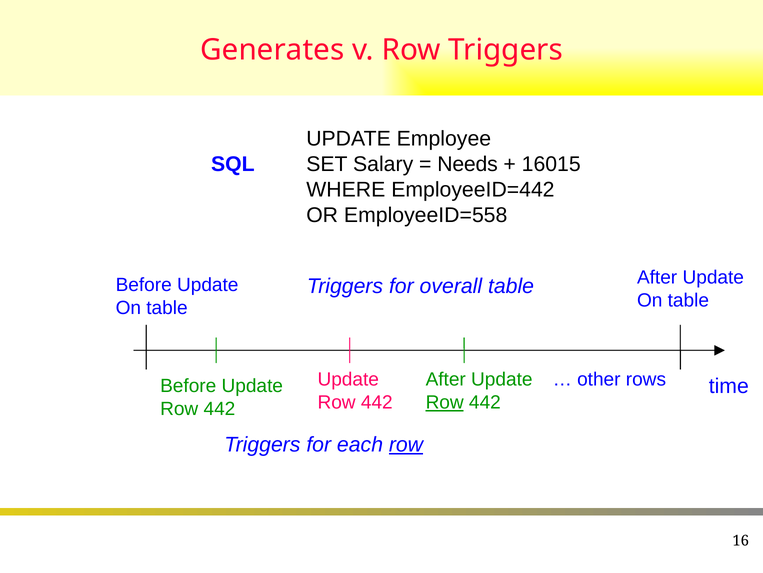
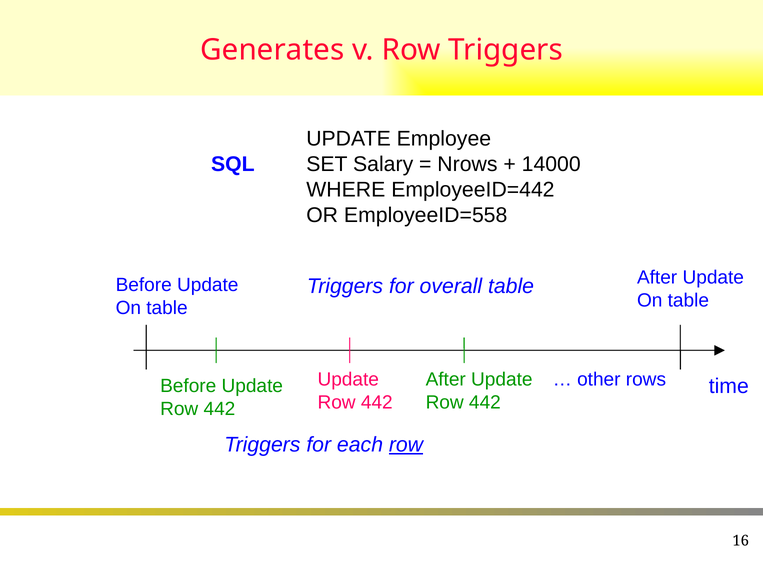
Needs: Needs -> Nrows (467, 164)
16015: 16015 -> 14000 (551, 164)
Row underline: present -> none (445, 402)
